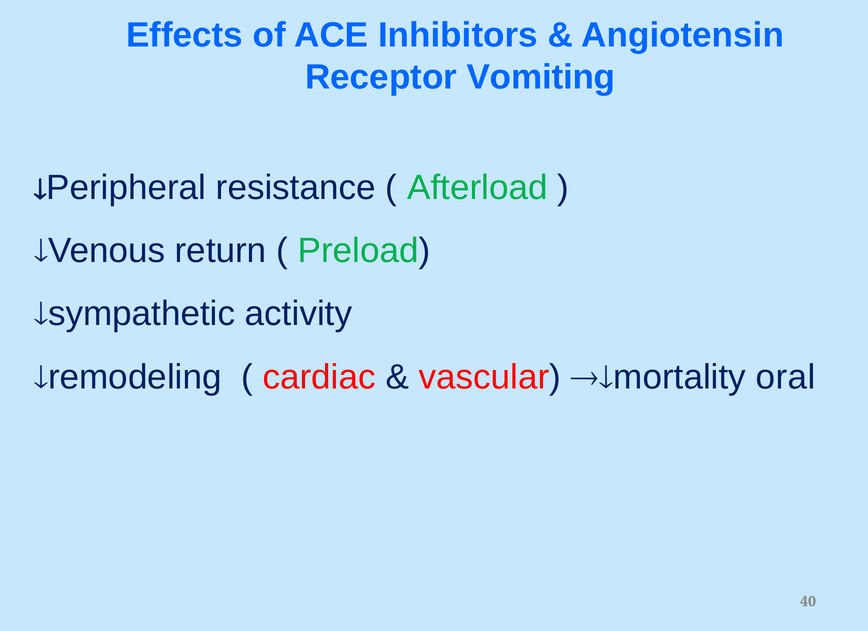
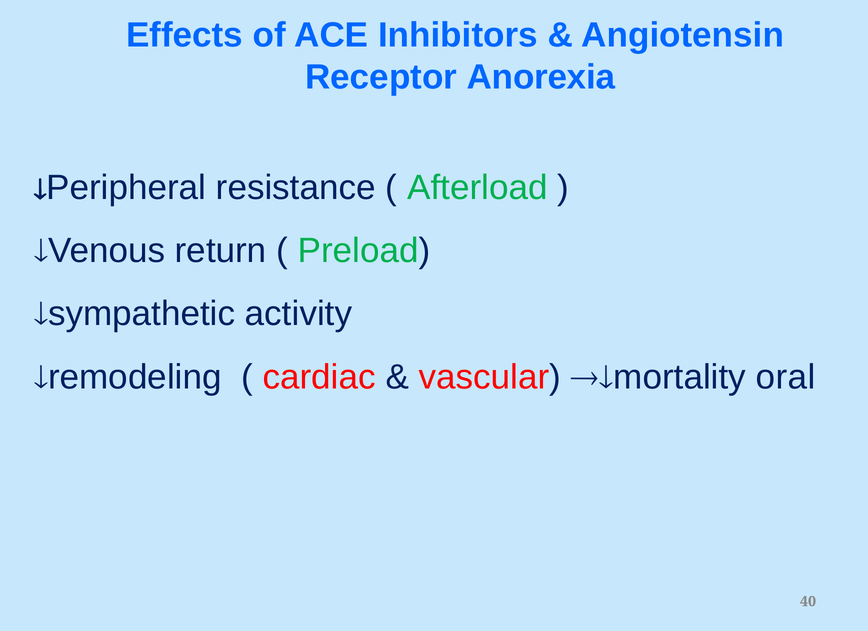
Vomiting: Vomiting -> Anorexia (541, 77)
